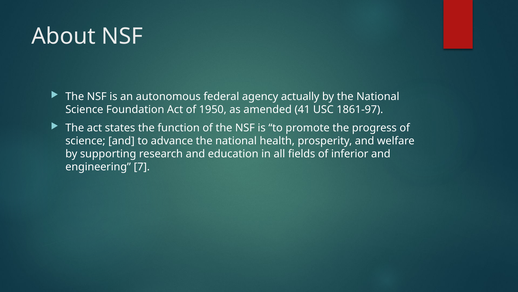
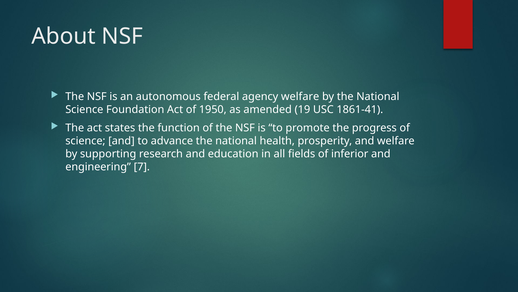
agency actually: actually -> welfare (300, 96)
41: 41 -> 19 (302, 109)
1861-97: 1861-97 -> 1861-41 (360, 109)
